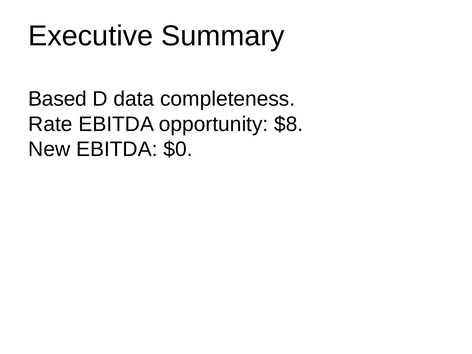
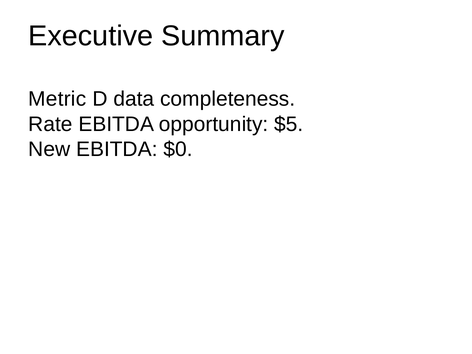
Based: Based -> Metric (57, 99)
$8: $8 -> $5 (289, 124)
